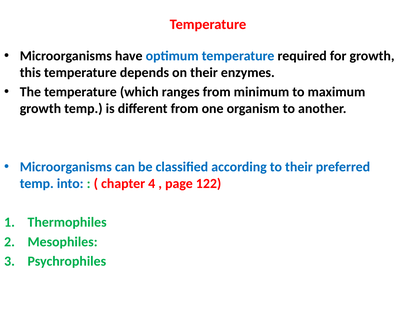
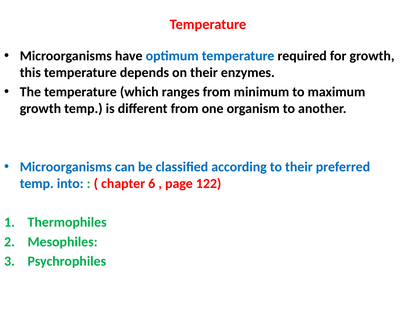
4: 4 -> 6 (152, 184)
